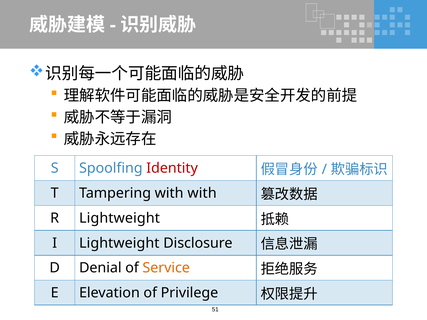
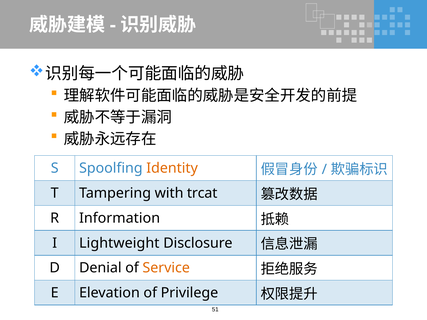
Identity colour: red -> orange (172, 168)
with with: with -> trcat (202, 193)
R Lightweight: Lightweight -> Information (120, 218)
